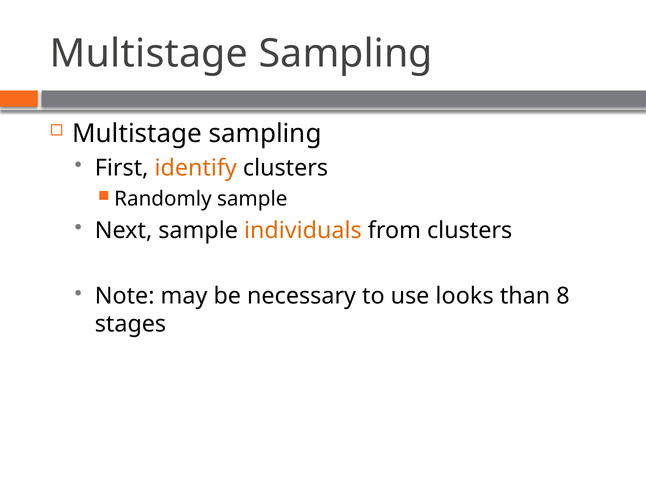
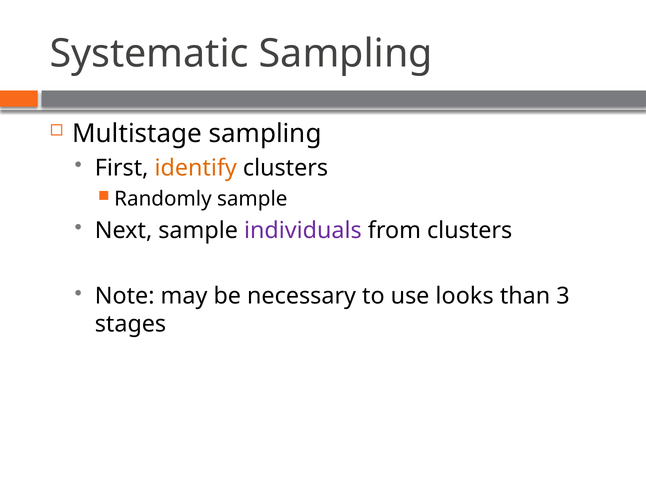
Multistage: Multistage -> Systematic (149, 54)
individuals colour: orange -> purple (303, 230)
8: 8 -> 3 (563, 296)
